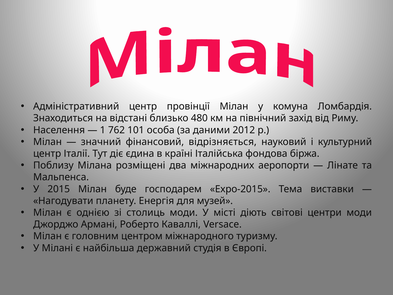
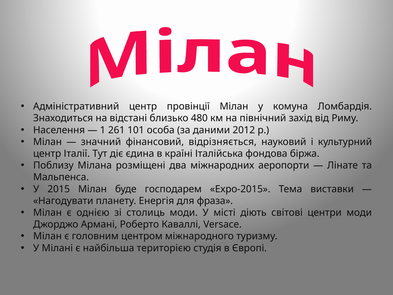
762: 762 -> 261 (116, 130)
музей: музей -> фраза (215, 201)
державний: державний -> територією (164, 248)
